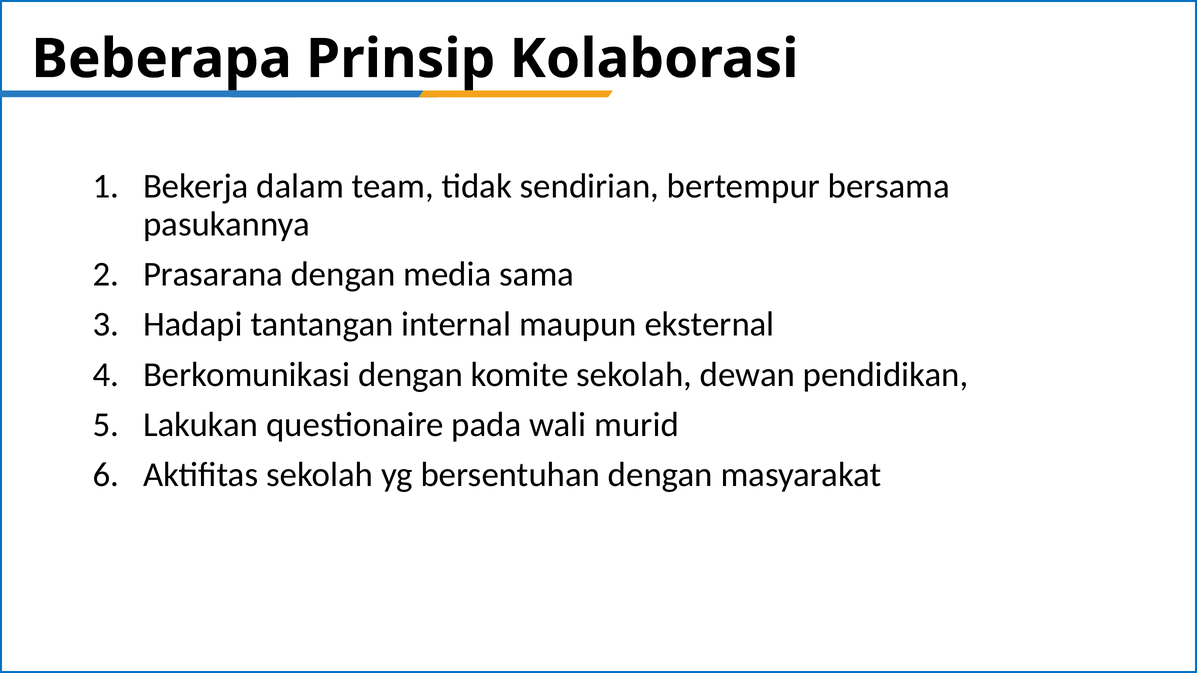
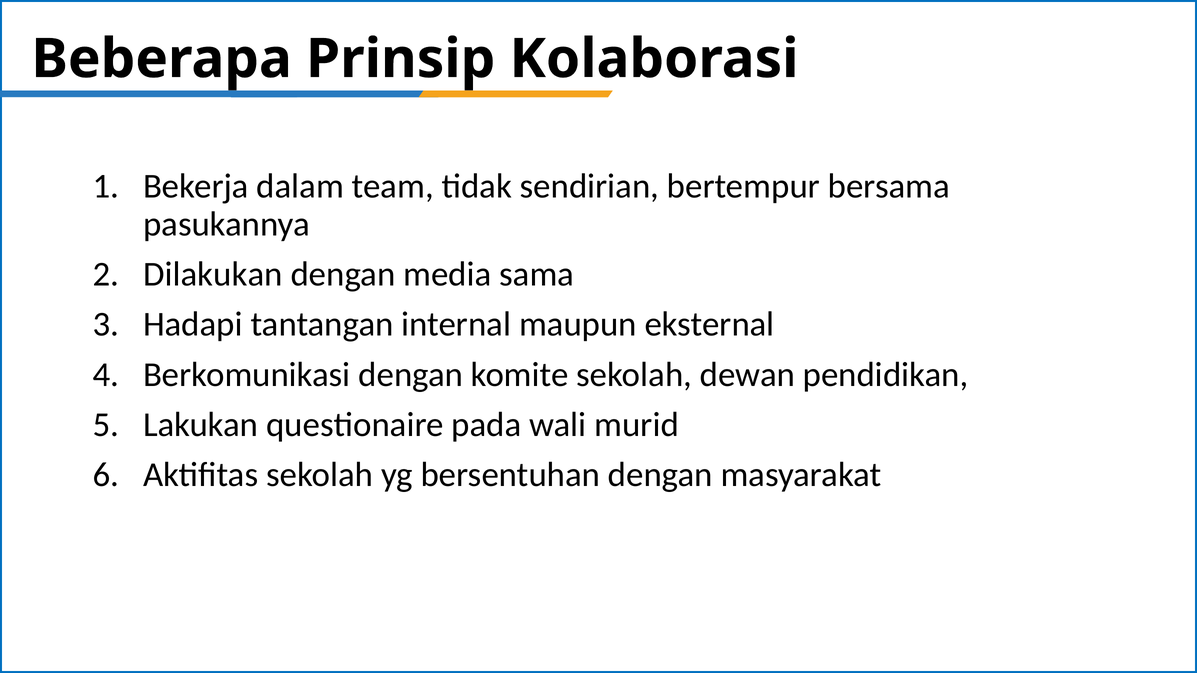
Prasarana: Prasarana -> Dilakukan (213, 274)
